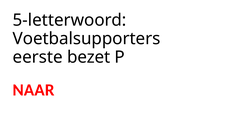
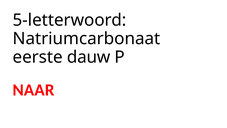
Voetbalsupporters: Voetbalsupporters -> Natriumcarbonaat (86, 39)
bezet: bezet -> dauw (89, 57)
